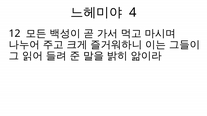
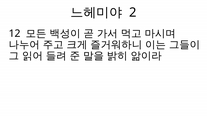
4: 4 -> 2 (133, 12)
